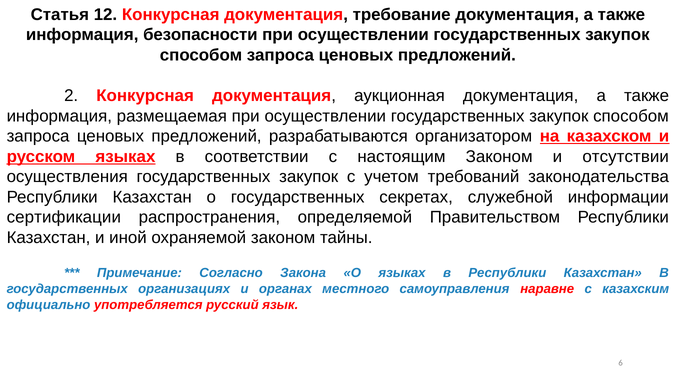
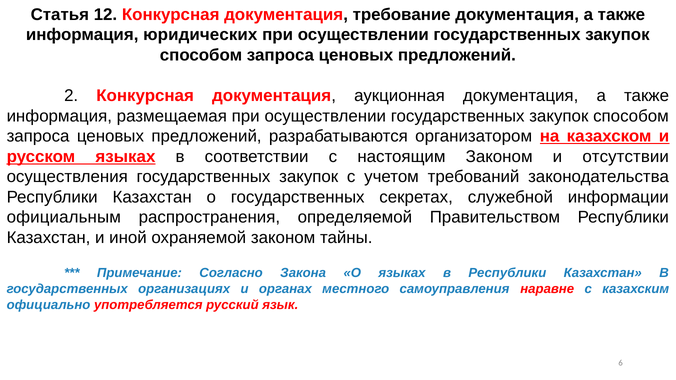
безопасности: безопасности -> юридических (200, 35)
сертификации: сертификации -> официальным (64, 217)
